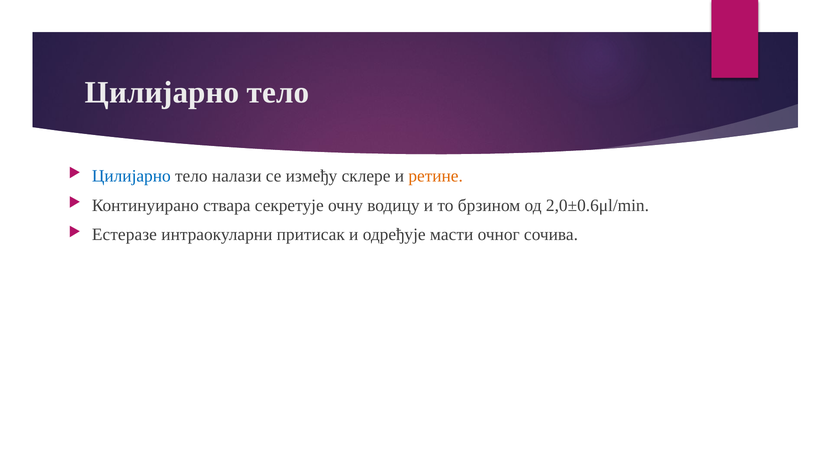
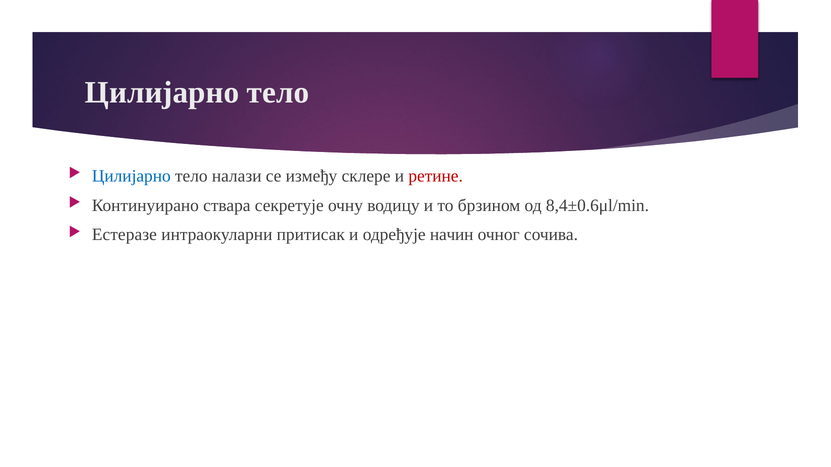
ретине colour: orange -> red (436, 176)
2,0±0.6μl/min: 2,0±0.6μl/min -> 8,4±0.6μl/min (597, 205)
масти: масти -> начин (452, 235)
